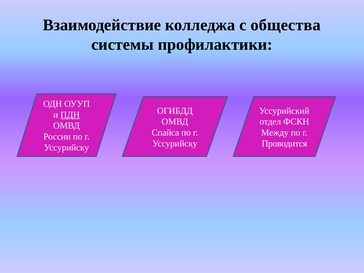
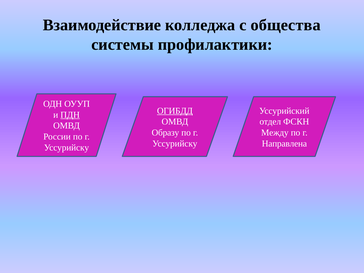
ОГИБДД underline: none -> present (175, 111)
Спайса: Спайса -> Образу (165, 133)
Проводится: Проводится -> Направлена (284, 144)
